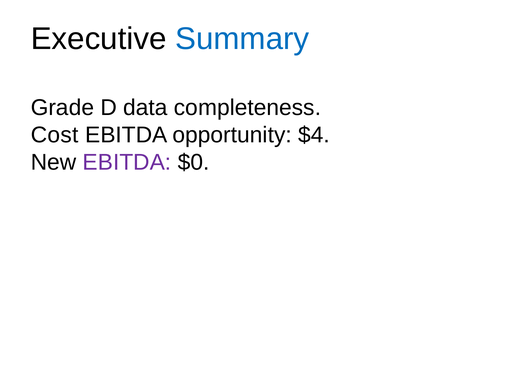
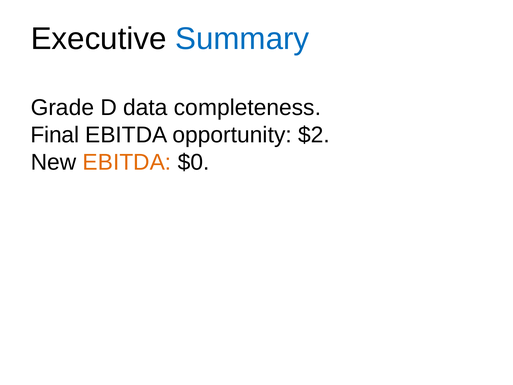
Cost: Cost -> Final (55, 135)
$4: $4 -> $2 (314, 135)
EBITDA colour: purple -> orange (127, 162)
